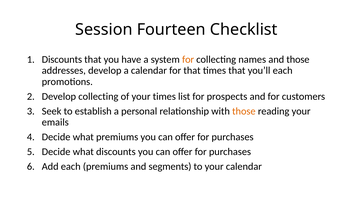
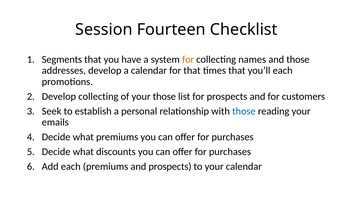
Discounts: Discounts -> Segments (62, 60)
your times: times -> those (164, 97)
those colour: orange -> blue (244, 112)
and segments: segments -> prospects (170, 167)
